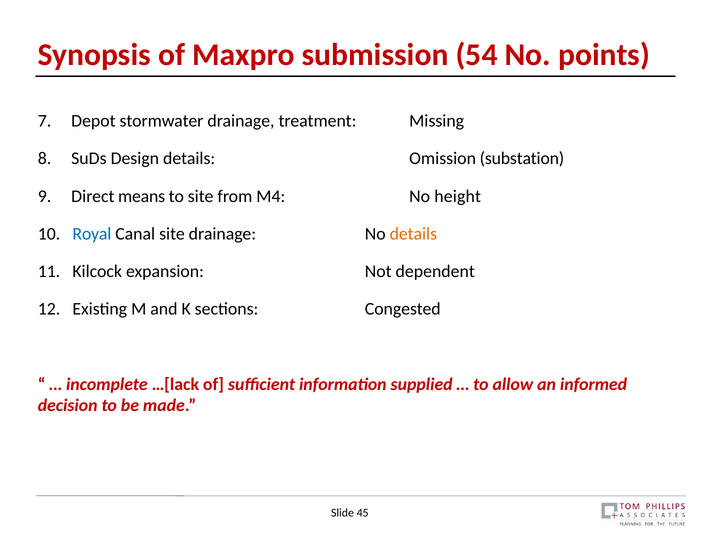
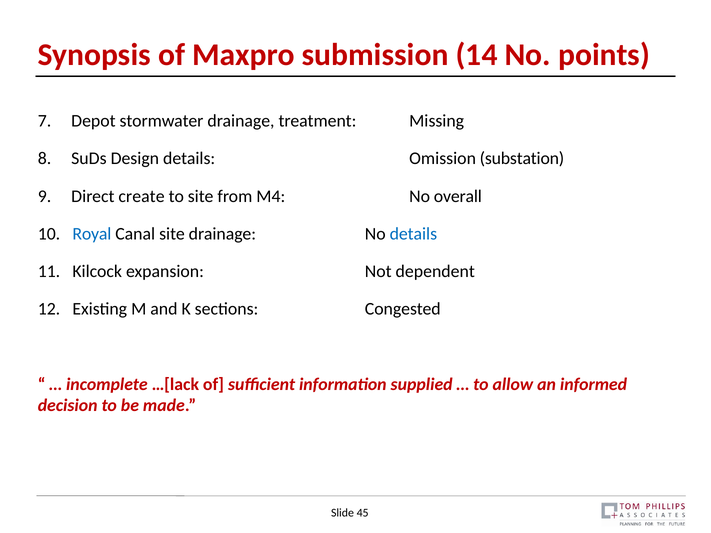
54: 54 -> 14 (477, 55)
means: means -> create (142, 196)
height: height -> overall (458, 196)
details colour: orange -> blue (413, 234)
